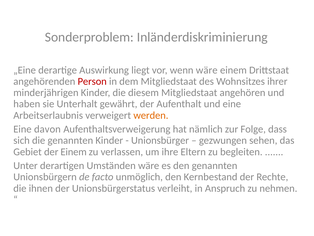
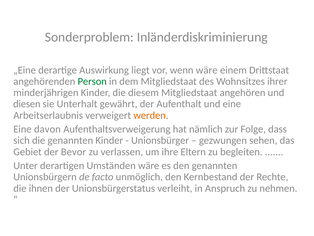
Person colour: red -> green (92, 81)
haben: haben -> diesen (27, 104)
der Einem: Einem -> Bevor (74, 152)
